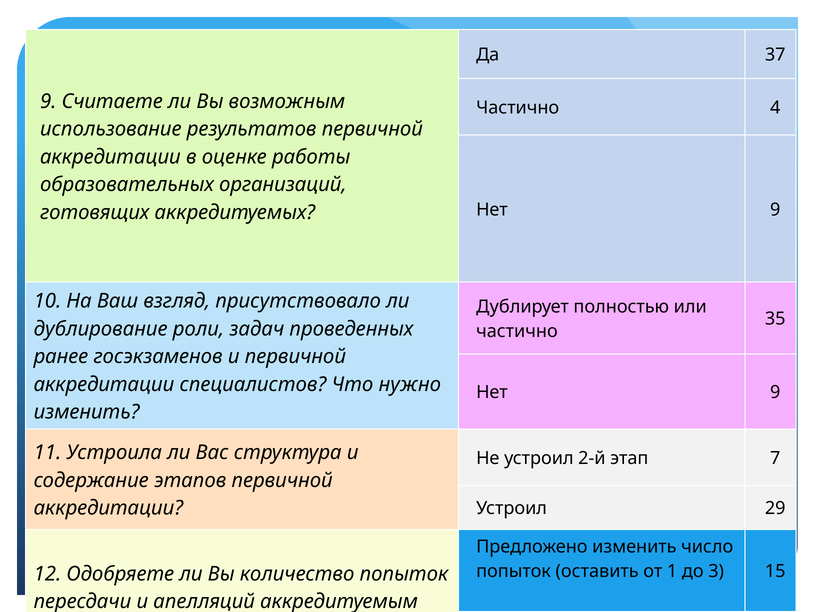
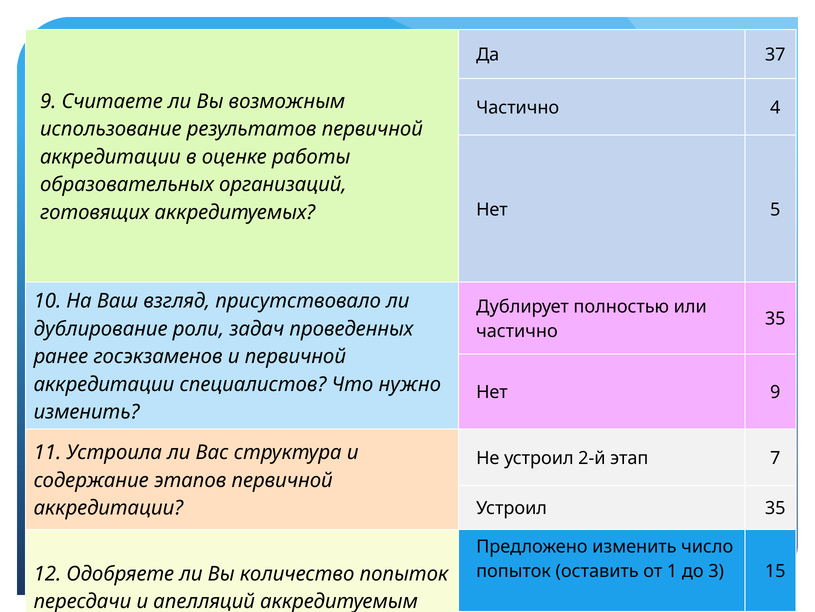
9: 9 -> 5 (775, 209)
Устроил 29: 29 -> 35 (775, 508)
